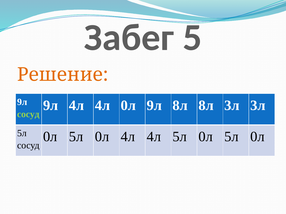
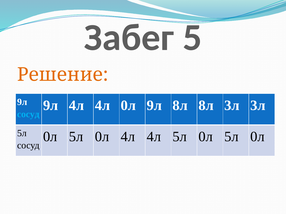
сосуд colour: light green -> light blue (28, 114)
